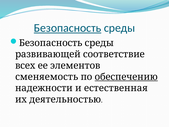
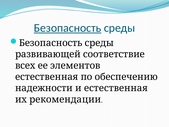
сменяемость: сменяемость -> естественная (47, 77)
обеспечению underline: present -> none (126, 77)
деятельностью: деятельностью -> рекомендации (65, 99)
